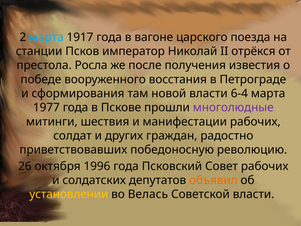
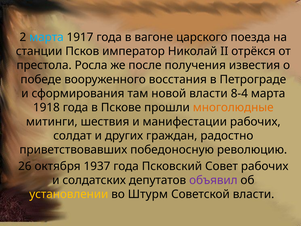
6-4: 6-4 -> 8-4 (239, 93)
1977: 1977 -> 1918 (46, 107)
многолюдные colour: purple -> orange (233, 107)
1996: 1996 -> 1937 (97, 166)
объявил colour: orange -> purple (213, 180)
Велась: Велась -> Штурм (148, 194)
